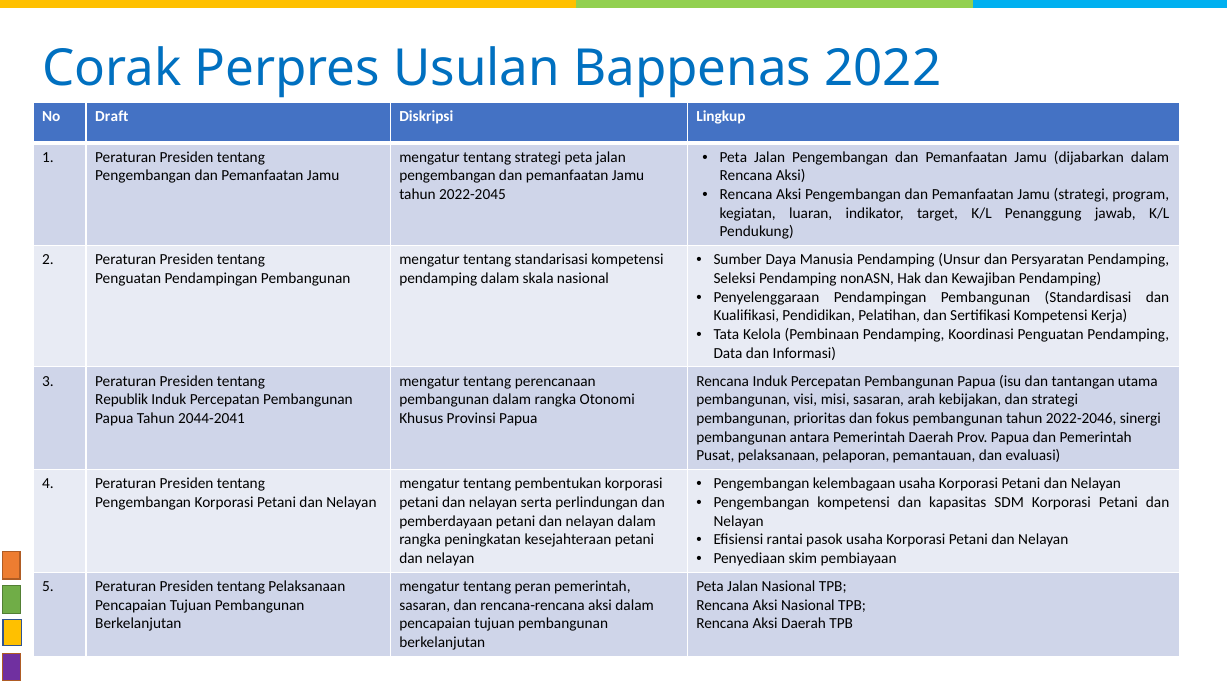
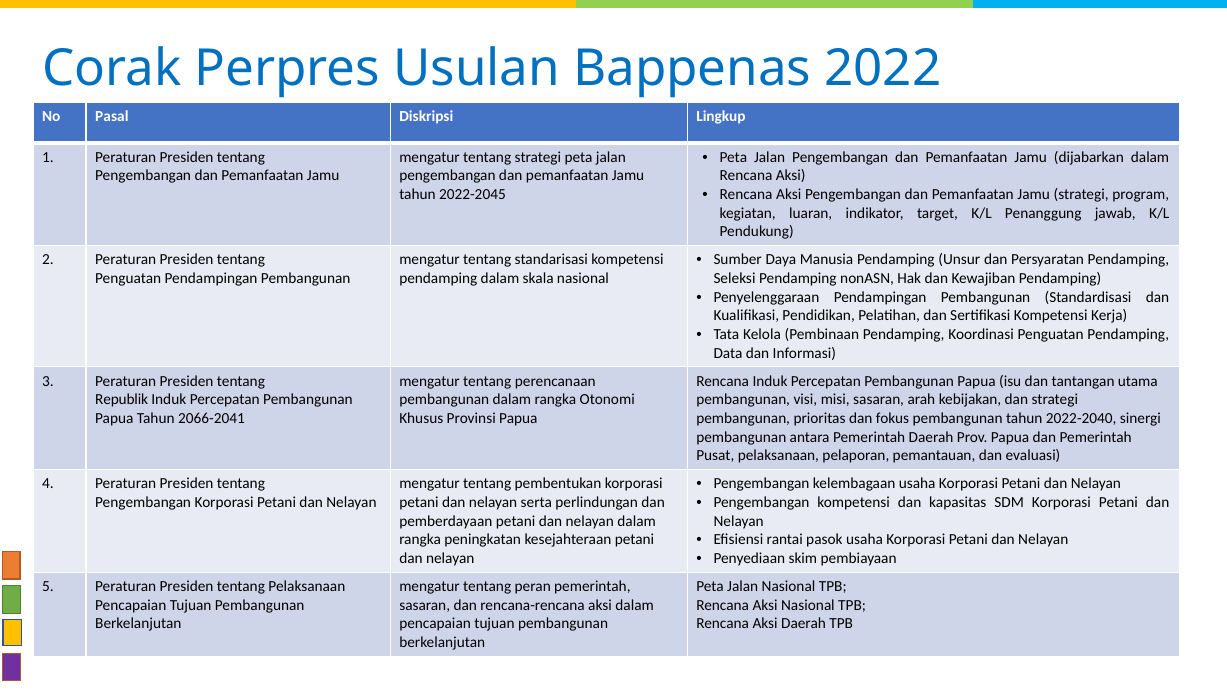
Draft: Draft -> Pasal (112, 116)
2044-2041: 2044-2041 -> 2066-2041 (212, 419)
2022-2046: 2022-2046 -> 2022-2040 (1081, 419)
